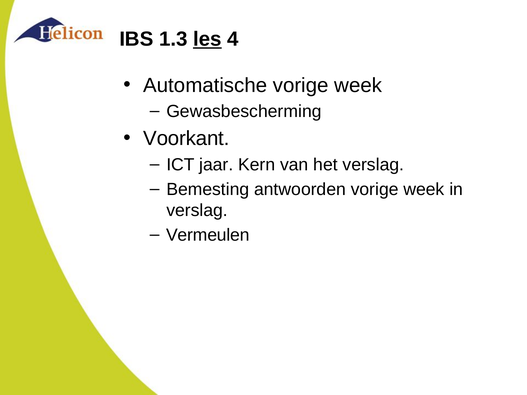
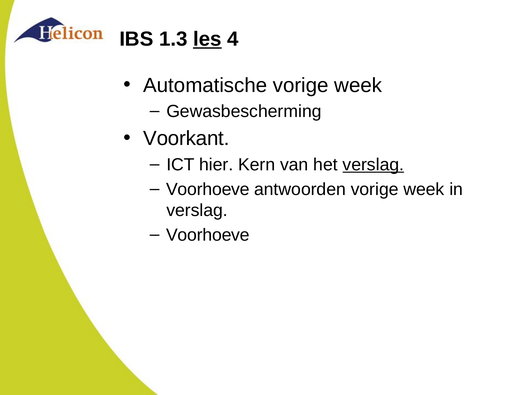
jaar: jaar -> hier (216, 165)
verslag underline: none -> present (373, 165)
Bemesting: Bemesting -> Voorhoeve (208, 189)
Vermeulen: Vermeulen -> Voorhoeve (208, 235)
